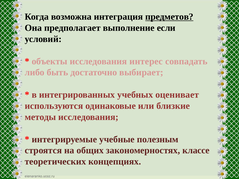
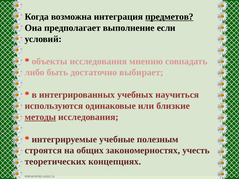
интерес: интерес -> мнению (146, 61)
оценивает: оценивает -> научиться (177, 95)
методы underline: none -> present (40, 117)
классе: классе -> учесть (196, 151)
